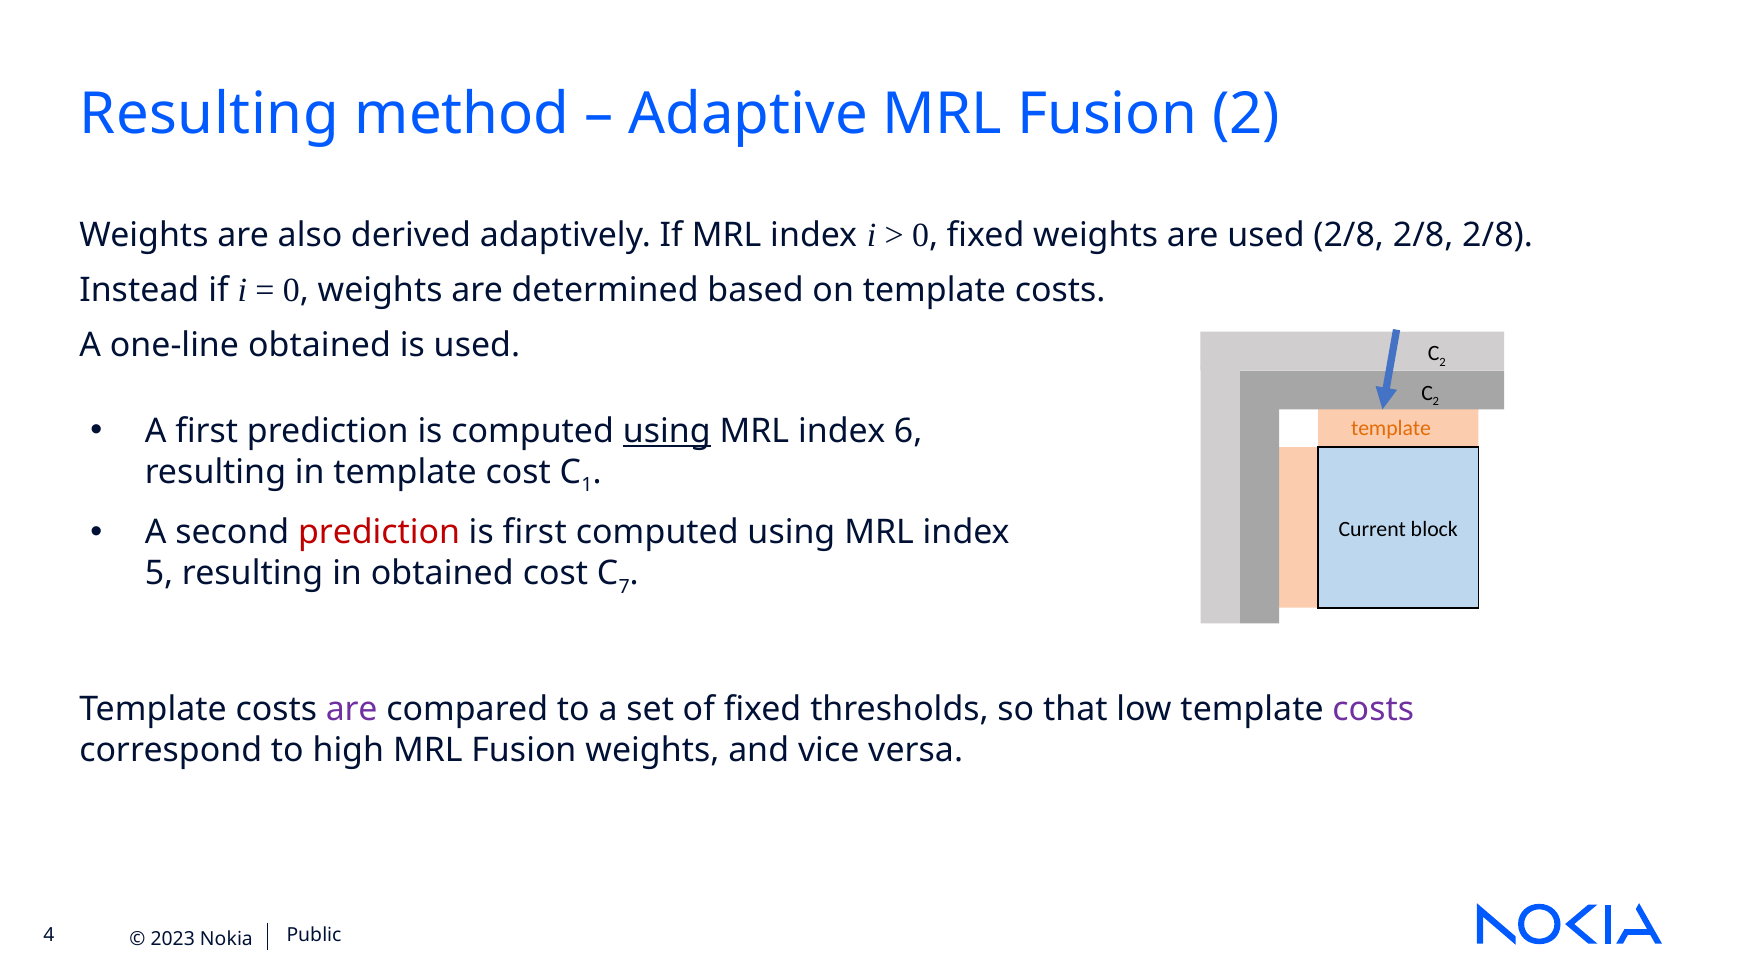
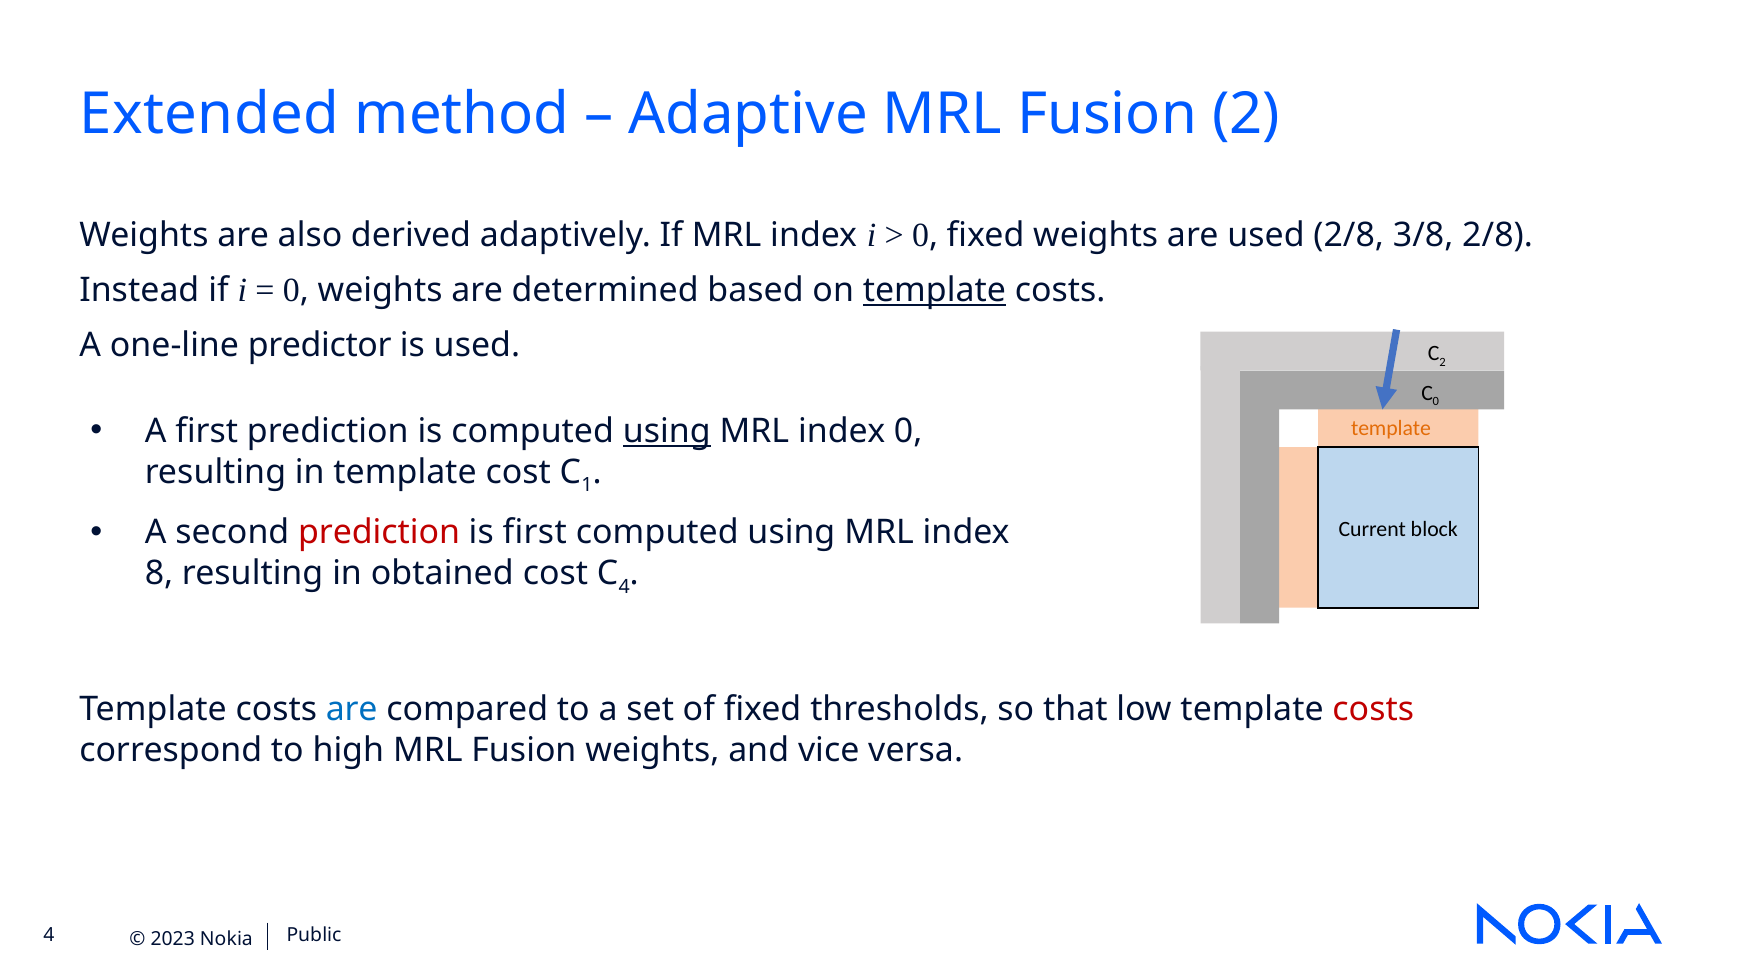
Resulting: Resulting -> Extended (209, 114)
used 2/8 2/8: 2/8 -> 3/8 (1423, 235)
template underline: none -> present (934, 291)
one-line obtained: obtained -> predictor (320, 346)
2: 2 -> 0 (1436, 401)
index 6: 6 -> 0 (908, 431)
5: 5 -> 8 (159, 573)
7: 7 -> 4 (624, 587)
are colour: purple -> blue (352, 709)
costs colour: purple -> red (1373, 709)
